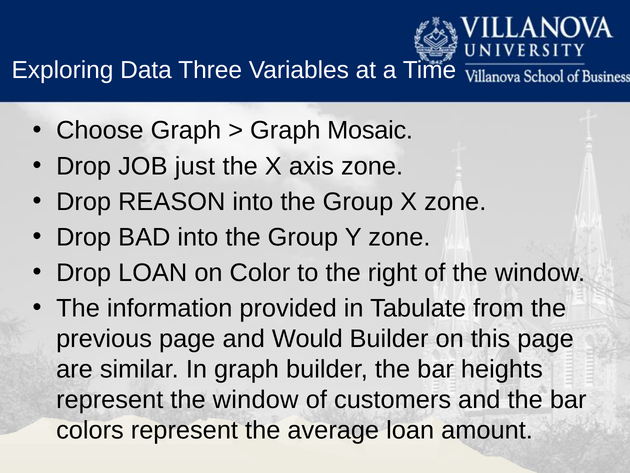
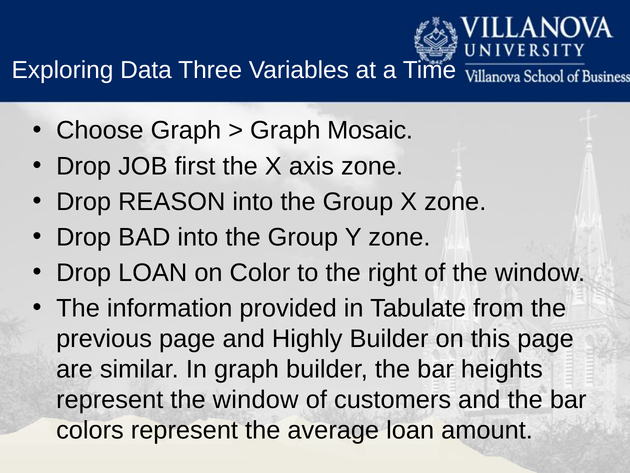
just: just -> first (195, 166)
Would: Would -> Highly (307, 339)
